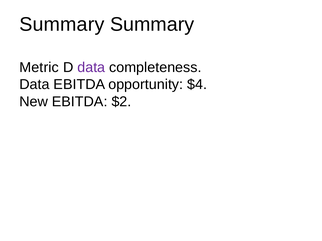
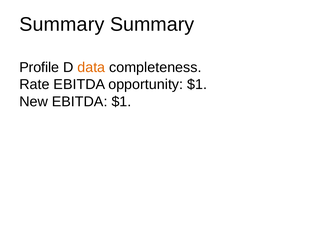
Metric: Metric -> Profile (39, 68)
data colour: purple -> orange (91, 68)
Data: Data -> Rate (34, 85)
opportunity $4: $4 -> $1 (197, 85)
EBITDA $2: $2 -> $1 (121, 102)
